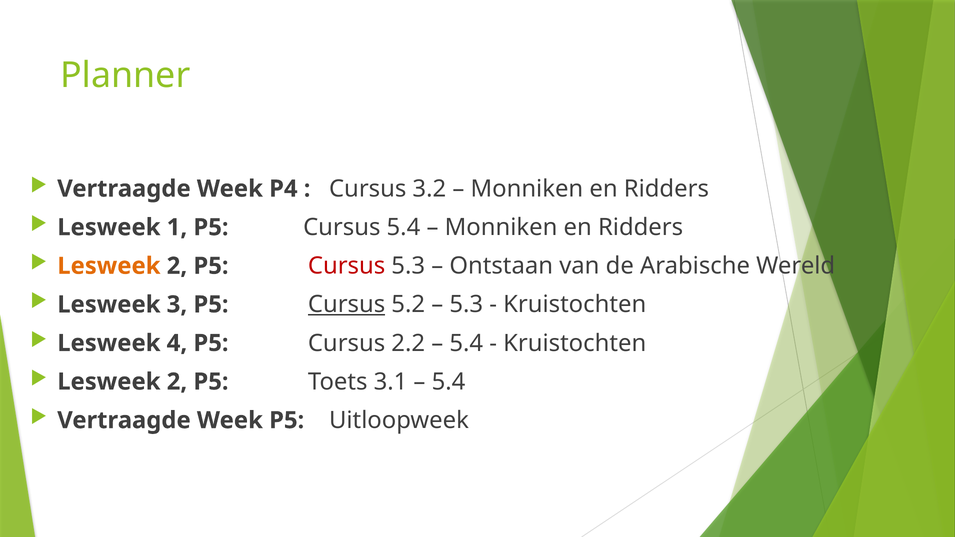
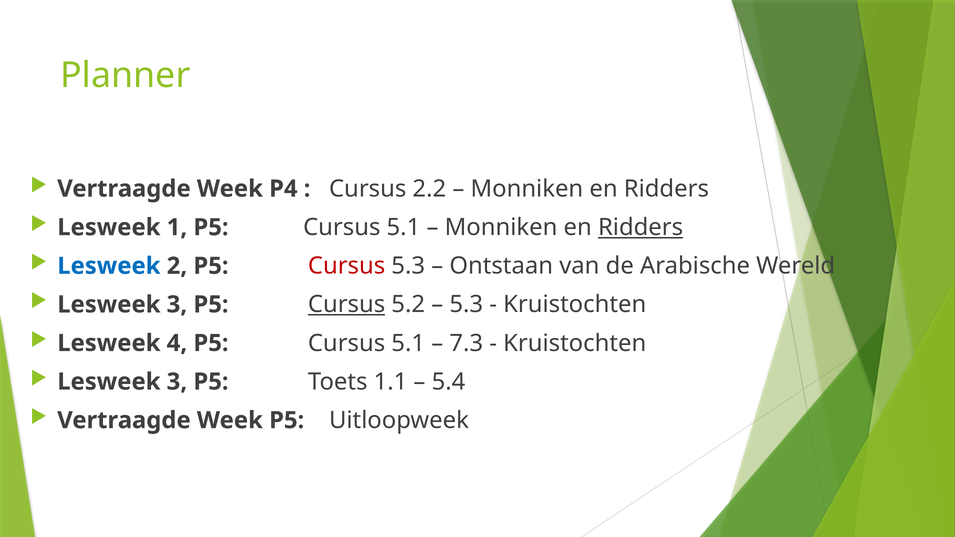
3.2: 3.2 -> 2.2 (429, 189)
1 P5 Cursus 5.4: 5.4 -> 5.1 (403, 227)
Ridders underline: none -> present (641, 227)
Lesweek colour: orange -> blue (109, 266)
4 P5 Cursus 2.2: 2.2 -> 5.1 (408, 343)
5.4: 5.4 -> 7.3 (466, 343)
2: 2 -> 3 (177, 382)
3.1: 3.1 -> 1.1 (391, 382)
